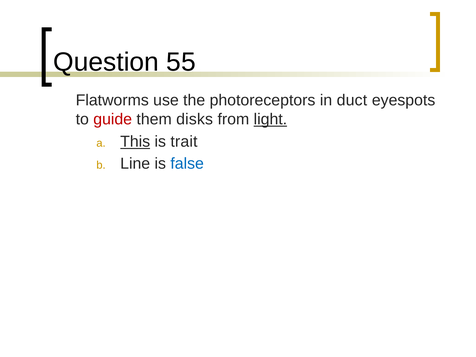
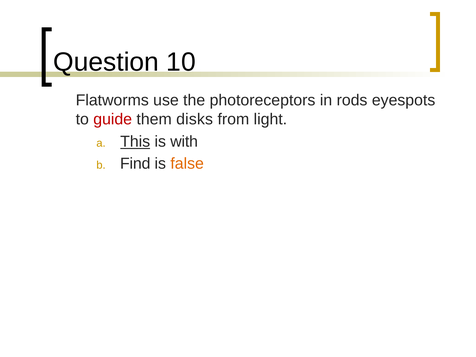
55: 55 -> 10 (181, 62)
duct: duct -> rods (352, 100)
light underline: present -> none (270, 119)
trait: trait -> with (184, 142)
Line: Line -> Find (135, 164)
false colour: blue -> orange (187, 164)
